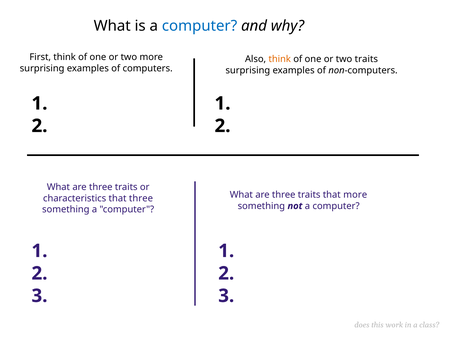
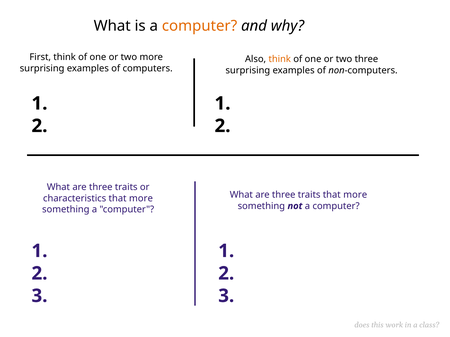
computer colour: blue -> orange (200, 26)
two traits: traits -> three (366, 59)
characteristics that three: three -> more (141, 199)
